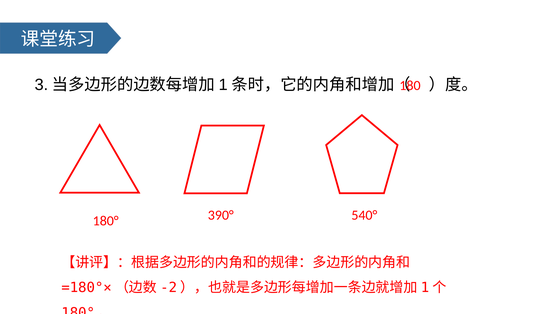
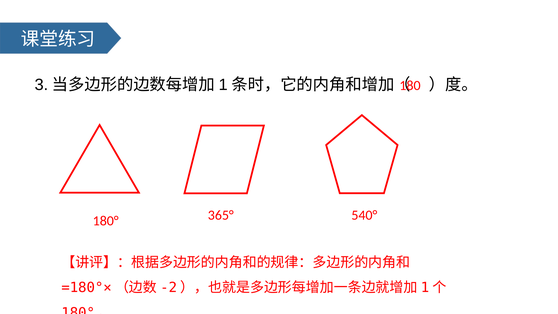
390°: 390° -> 365° (221, 215)
